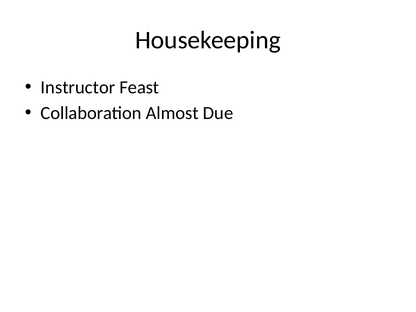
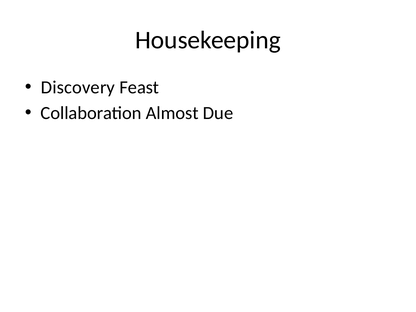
Instructor: Instructor -> Discovery (78, 87)
